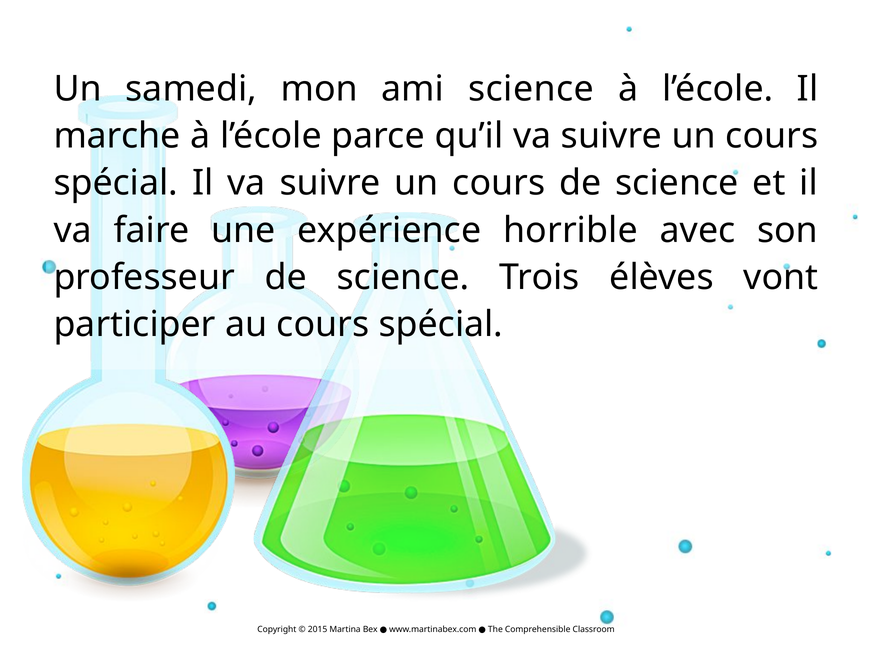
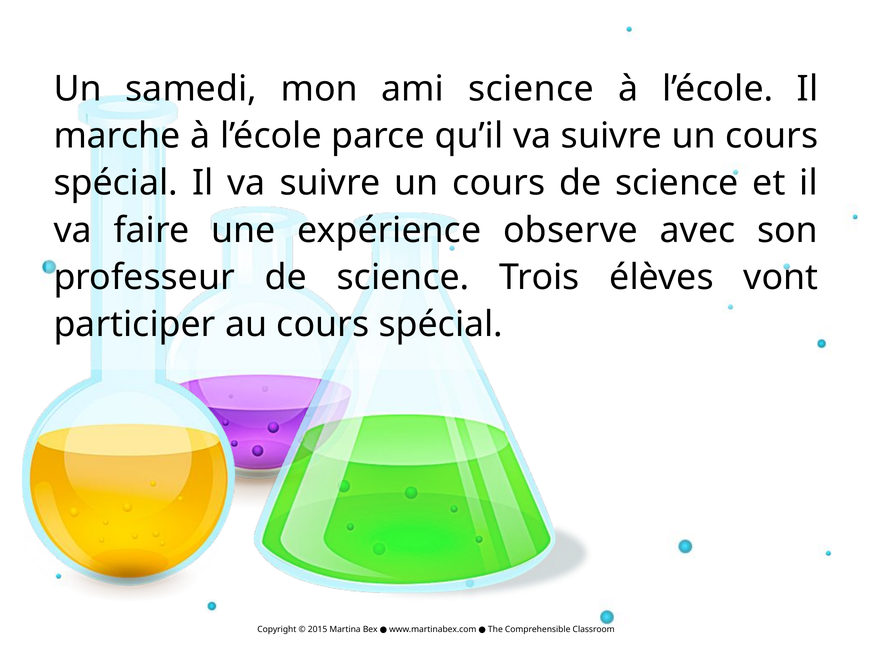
horrible: horrible -> observe (571, 230)
